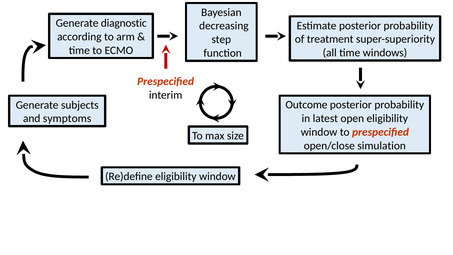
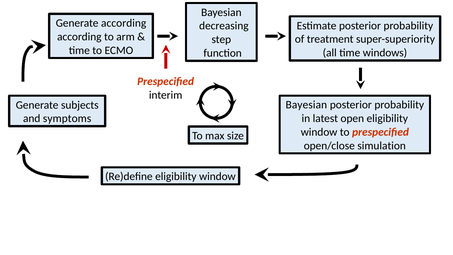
Generate diagnostic: diagnostic -> according (124, 23)
Outcome: Outcome -> Bayesian (306, 105)
